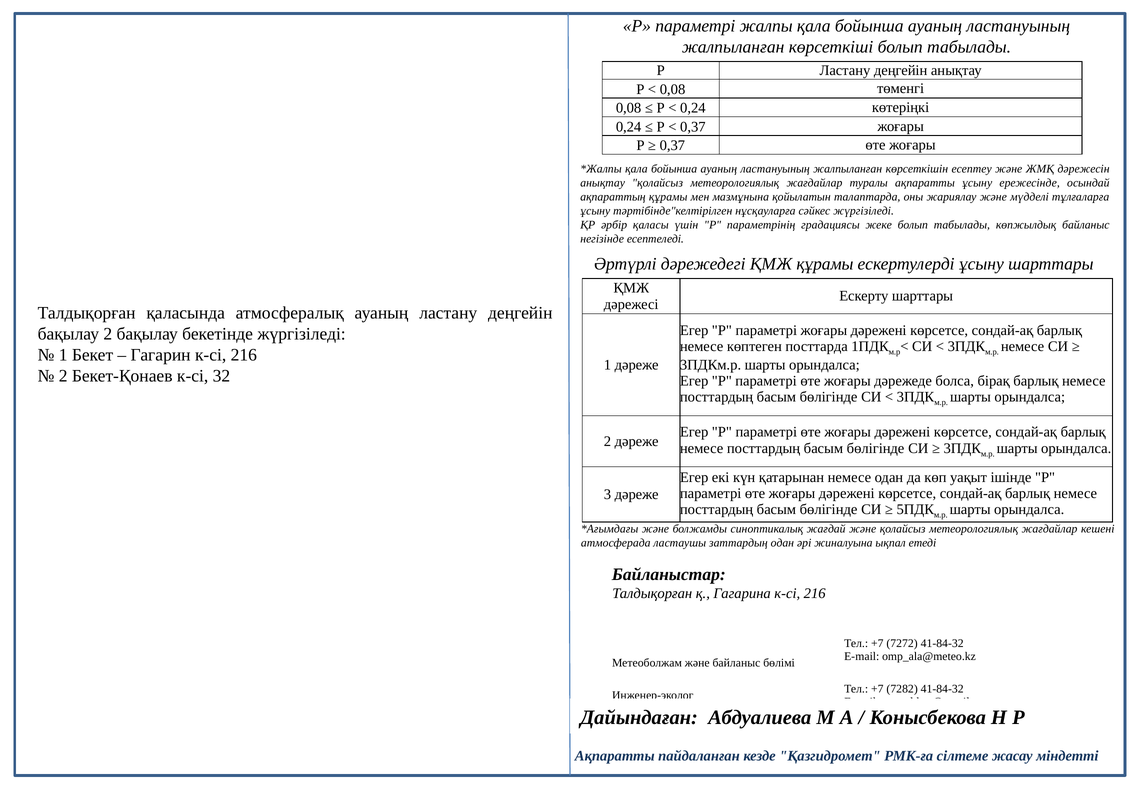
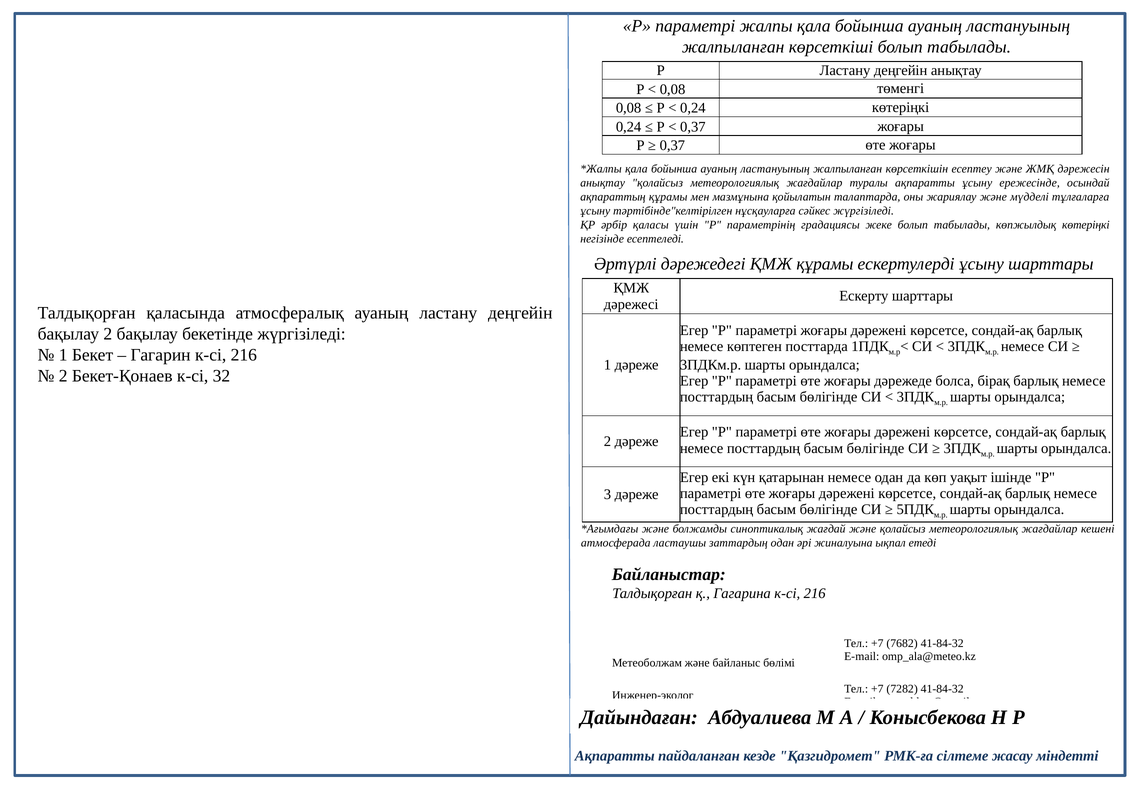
көпжылдық байланыс: байланыс -> көтеріңкі (1086, 225)
7272: 7272 -> 7682 (902, 643)
